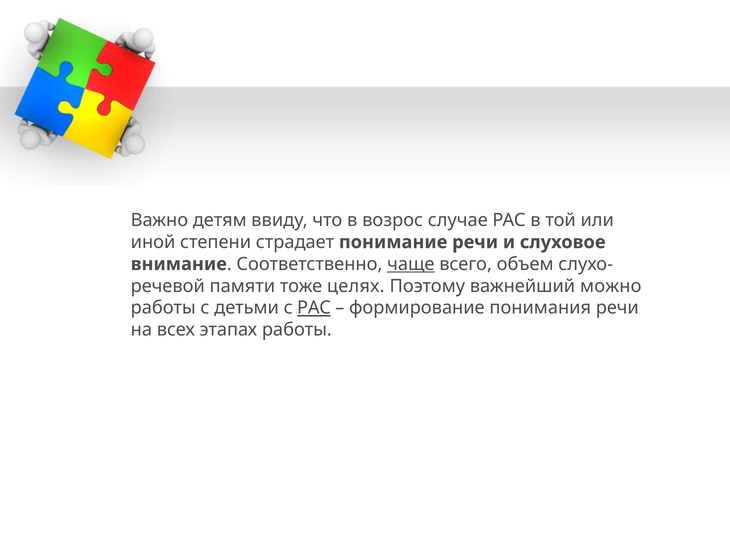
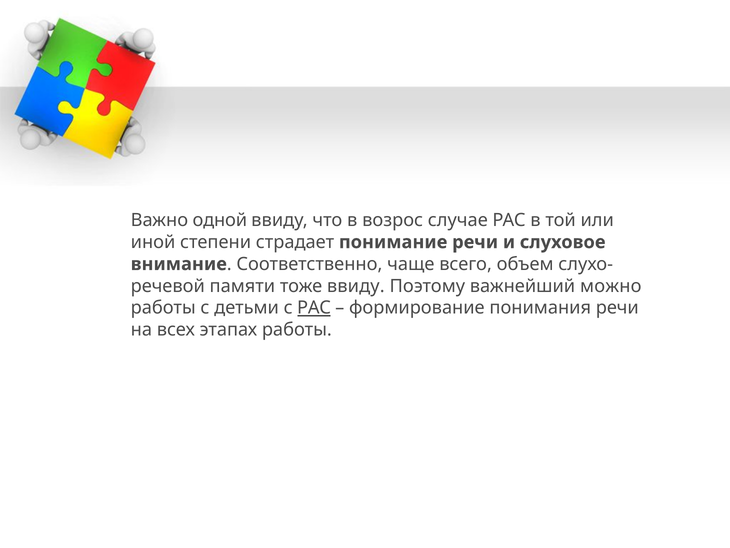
детям: детям -> одной (220, 220)
чаще underline: present -> none (411, 264)
тоже целях: целях -> ввиду (356, 286)
